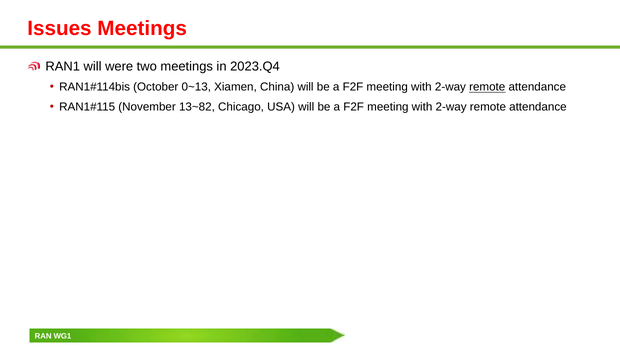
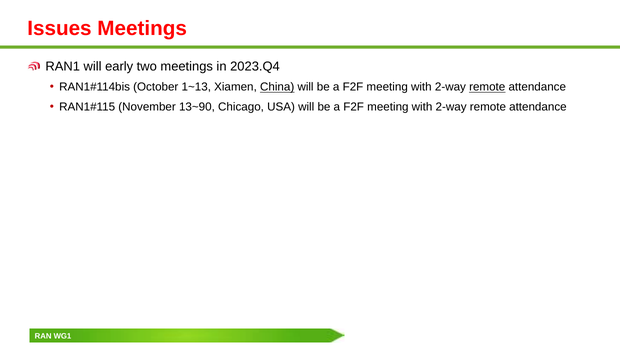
were: were -> early (119, 67)
0~13: 0~13 -> 1~13 (196, 87)
China underline: none -> present (277, 87)
13~82: 13~82 -> 13~90 (197, 107)
